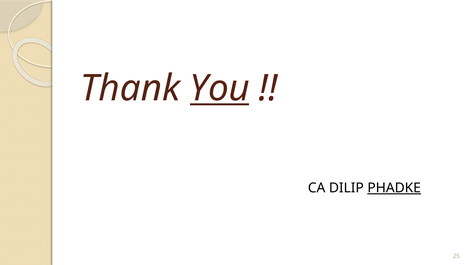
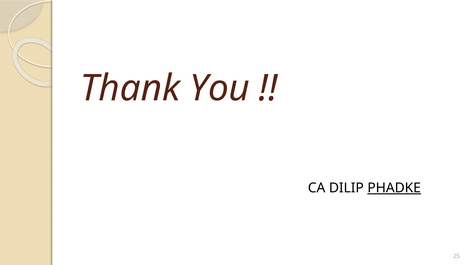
You underline: present -> none (220, 89)
